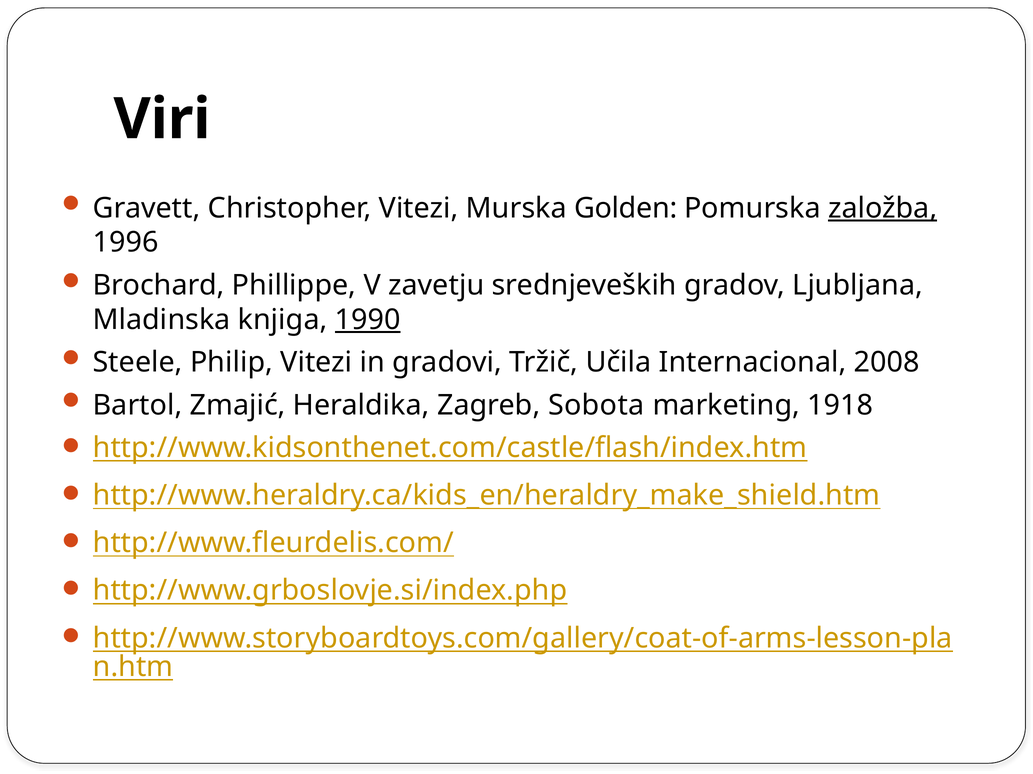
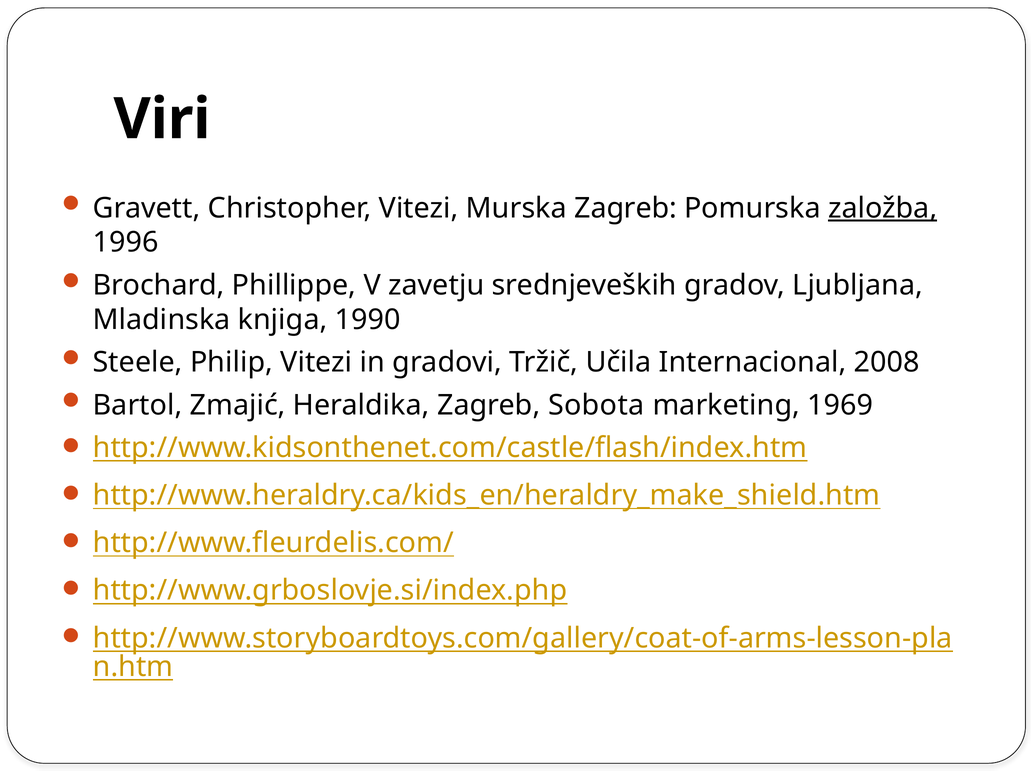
Murska Golden: Golden -> Zagreb (626, 208)
1990 underline: present -> none (368, 320)
1918: 1918 -> 1969 (840, 406)
